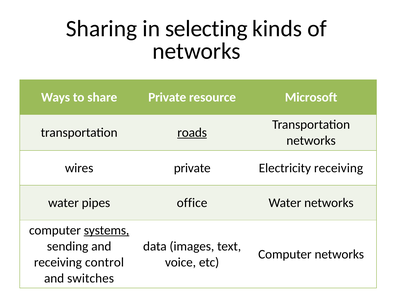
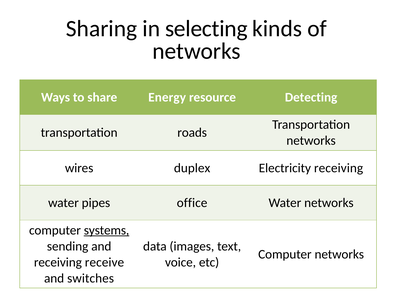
share Private: Private -> Energy (167, 97)
Microsoft: Microsoft -> Detecting (311, 97)
roads underline: present -> none (192, 132)
wires private: private -> duplex (192, 168)
control: control -> receive (104, 262)
